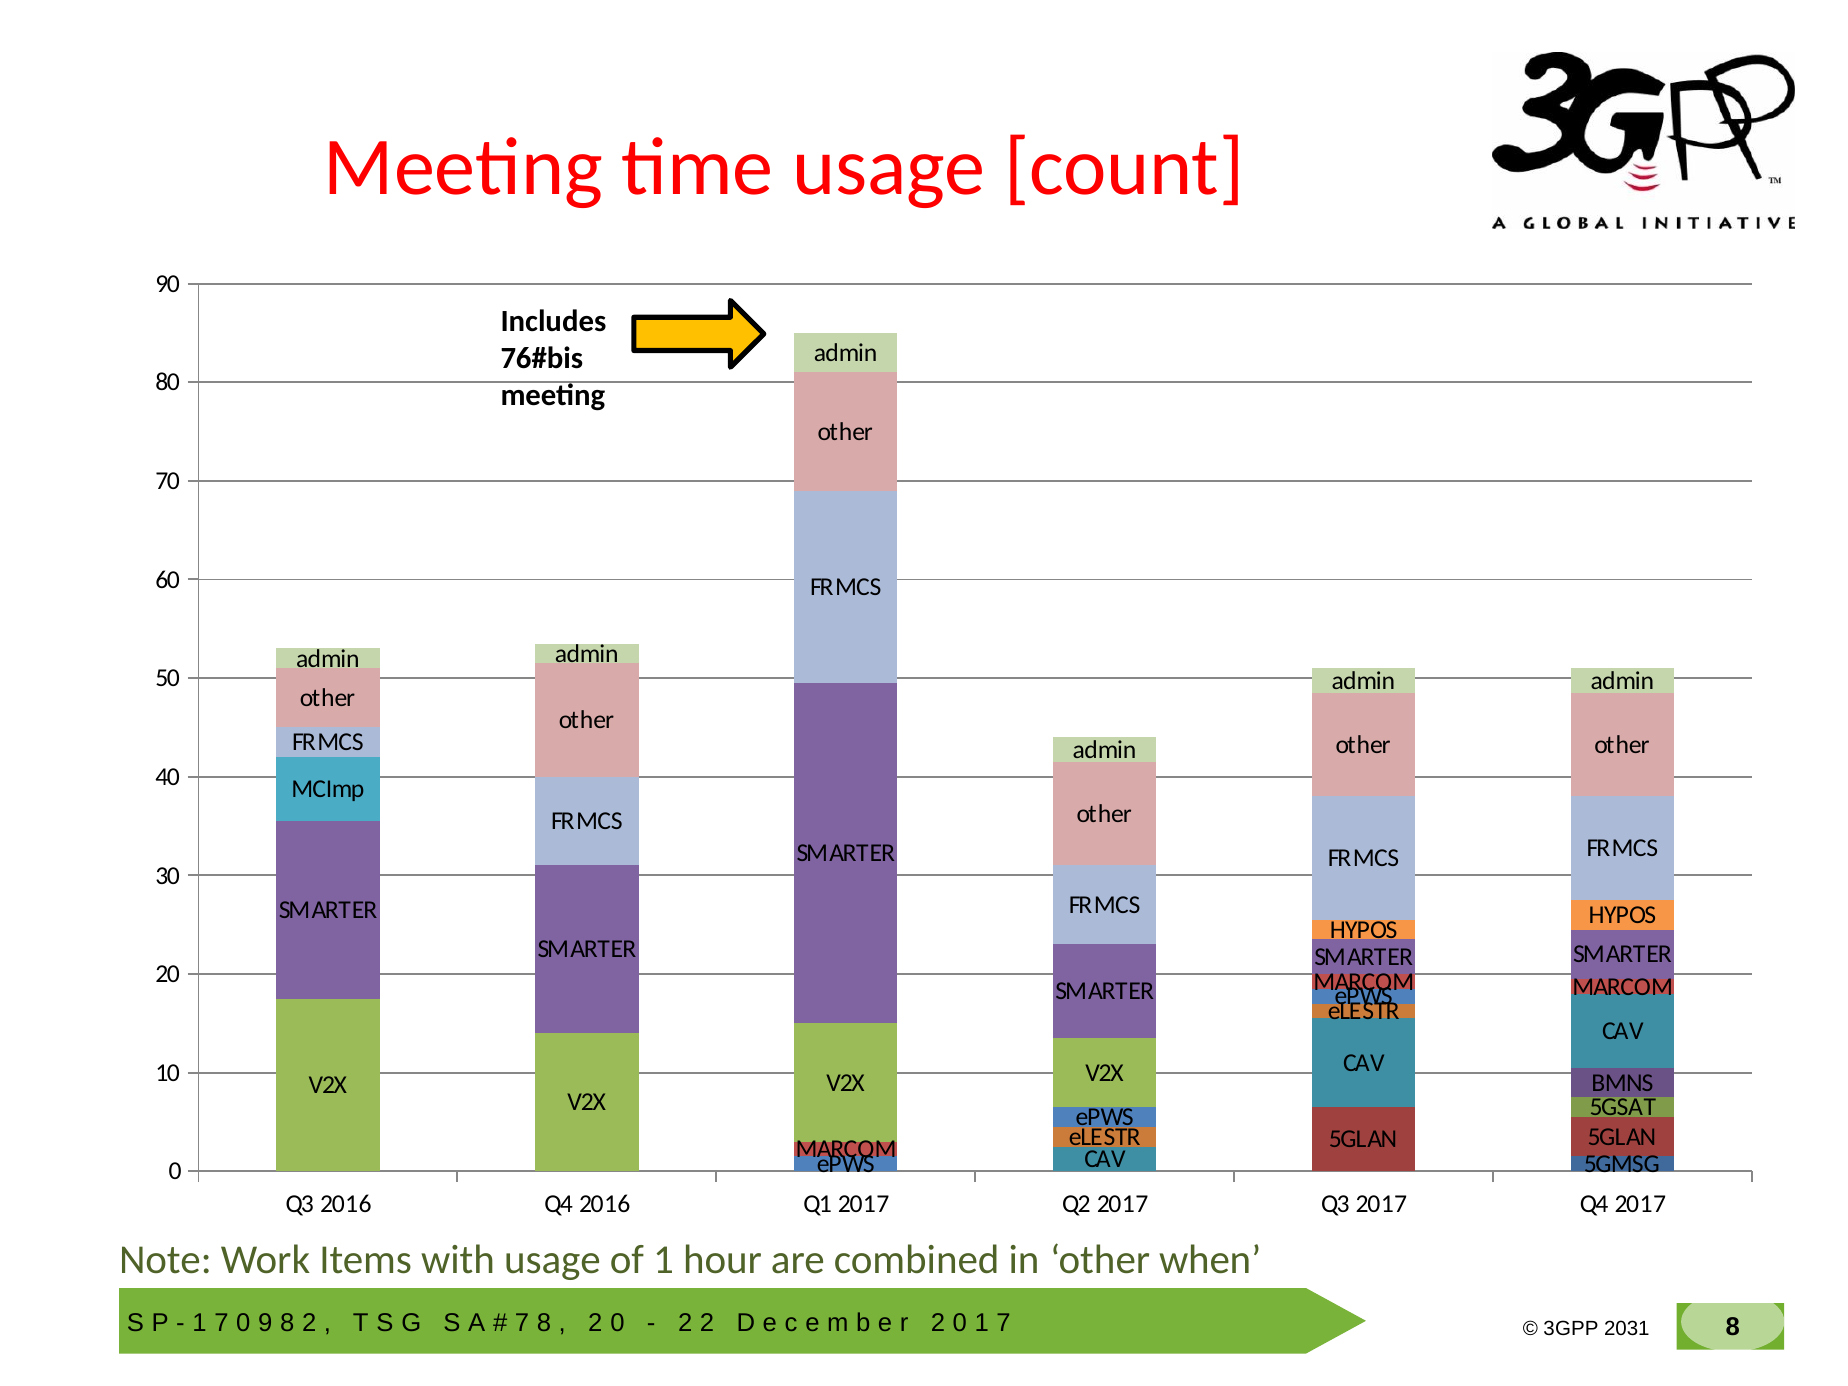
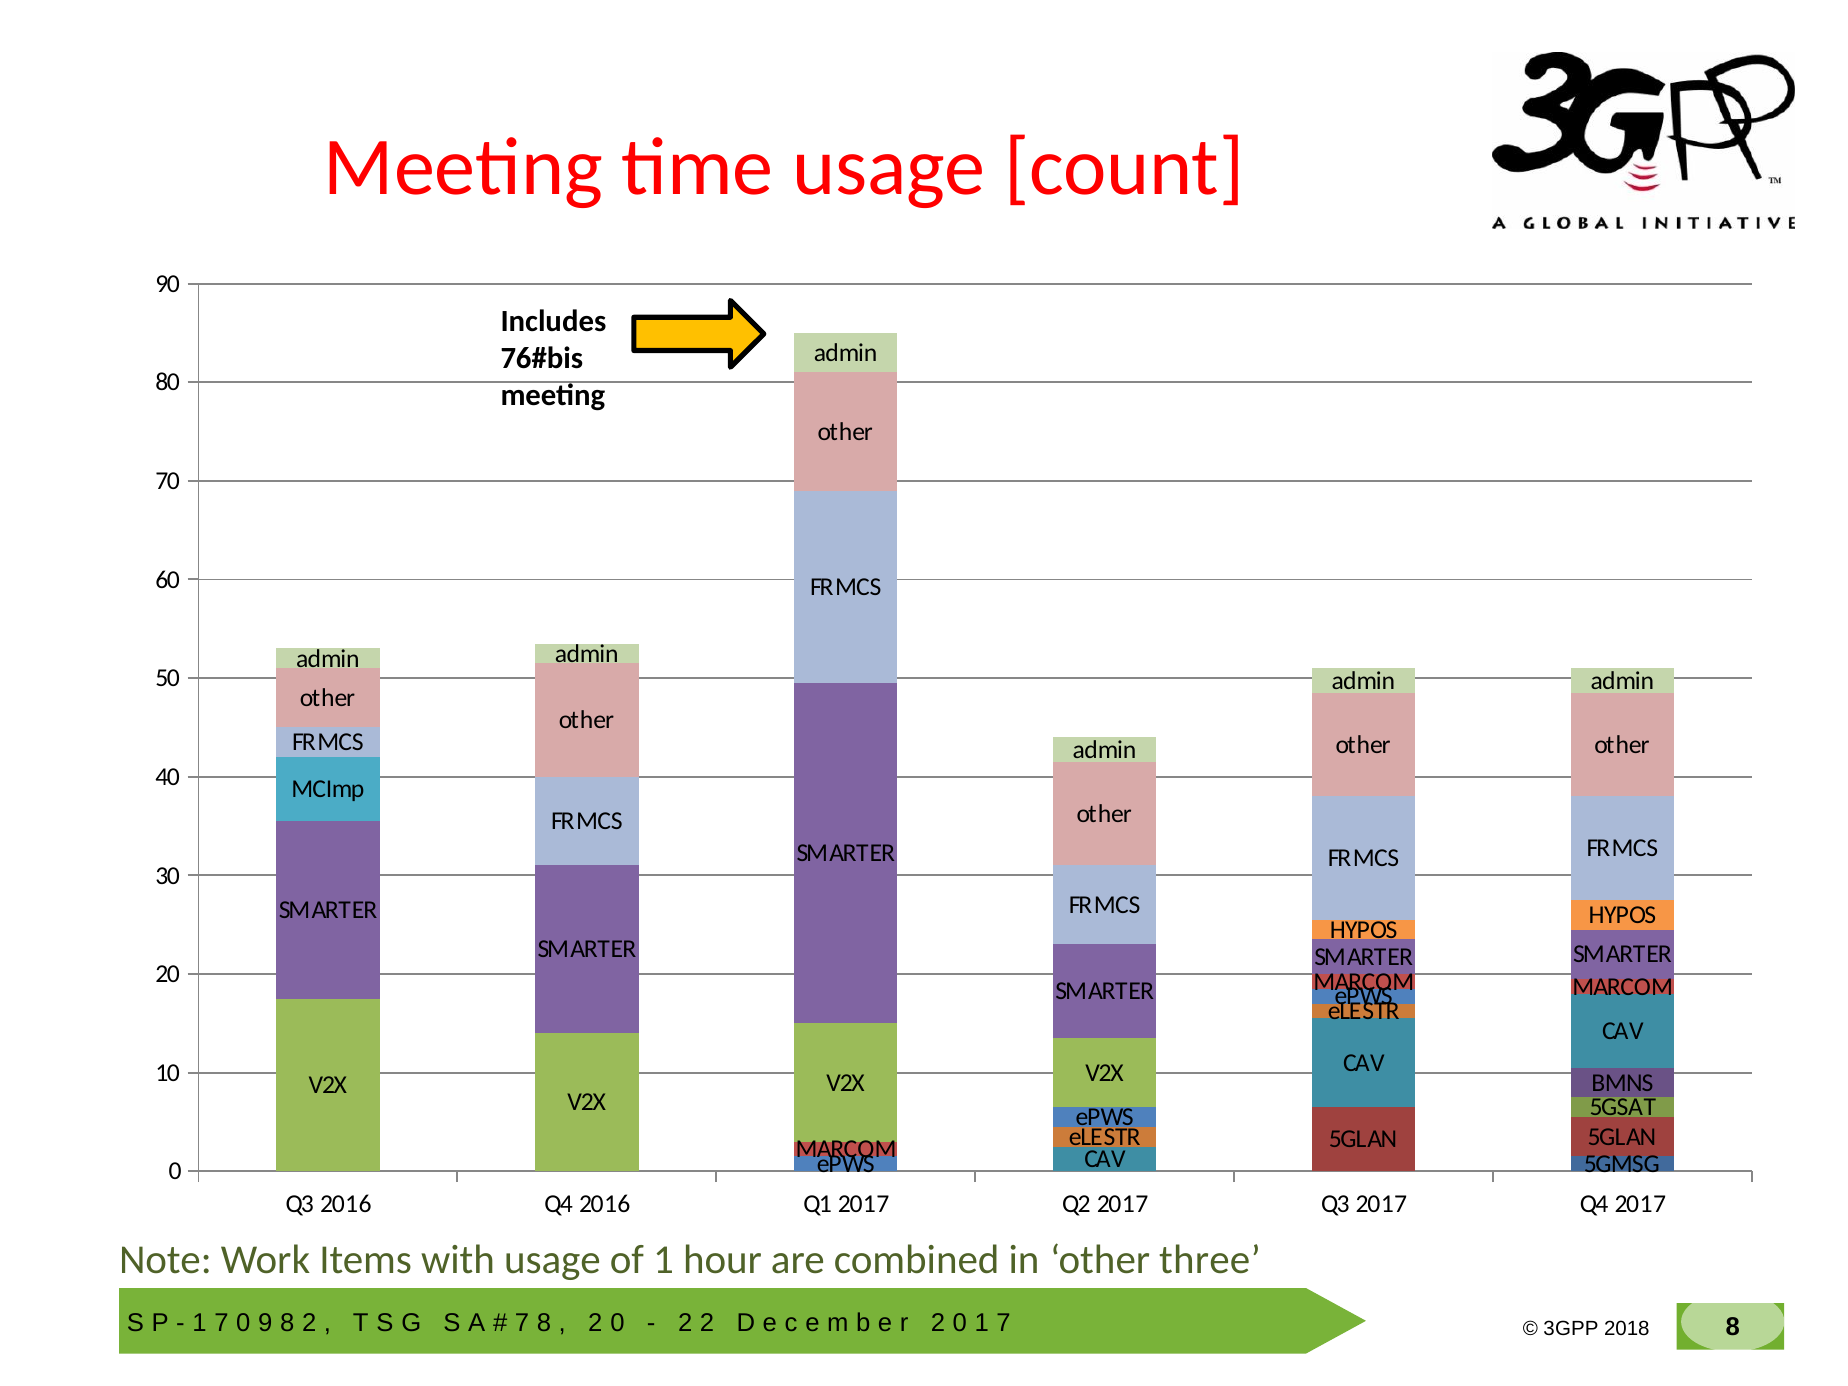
when: when -> three (1210, 1260)
2031: 2031 -> 2018 (1627, 1329)
